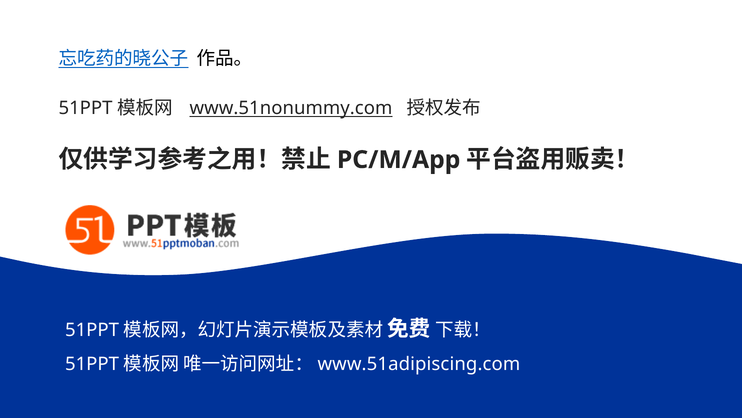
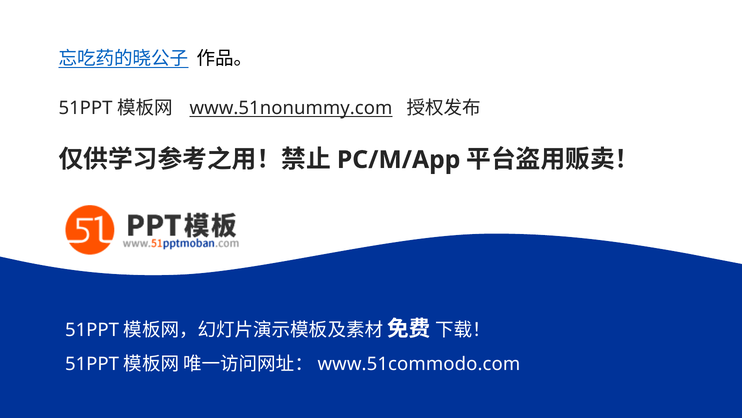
www.51adipiscing.com: www.51adipiscing.com -> www.51commodo.com (419, 363)
